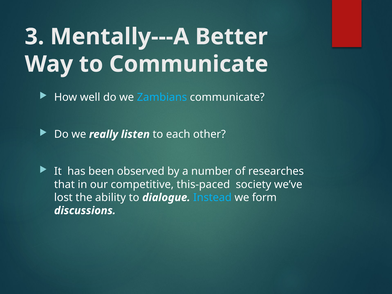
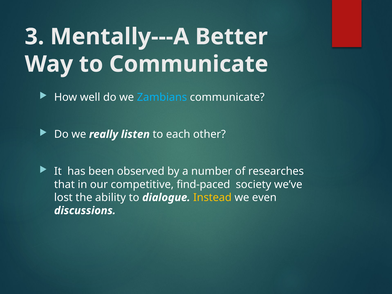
this-paced: this-paced -> find-paced (203, 184)
Instead colour: light blue -> yellow (212, 197)
form: form -> even (264, 197)
